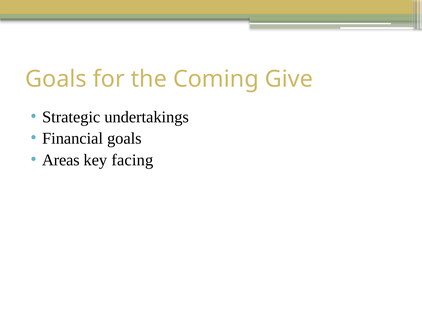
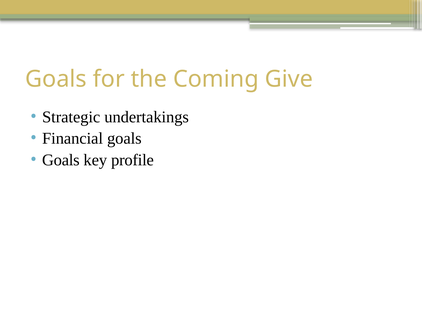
Areas: Areas -> Goals (61, 160)
facing: facing -> profile (132, 160)
